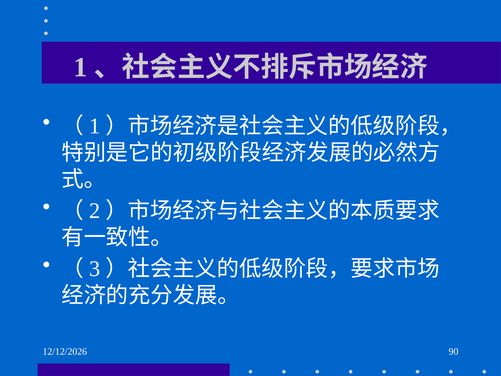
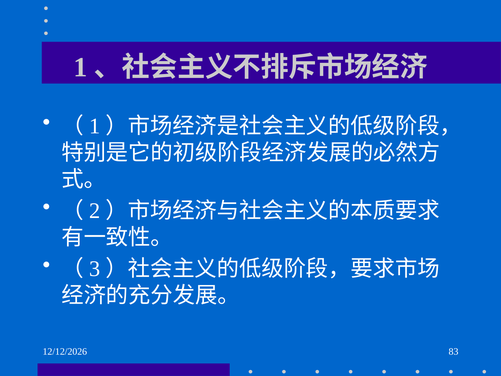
90: 90 -> 83 (454, 351)
